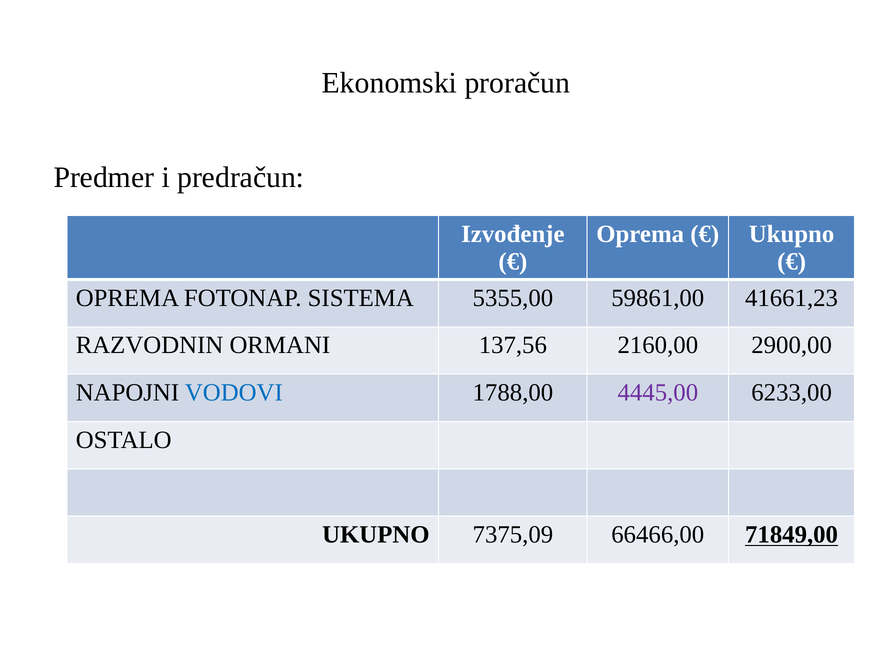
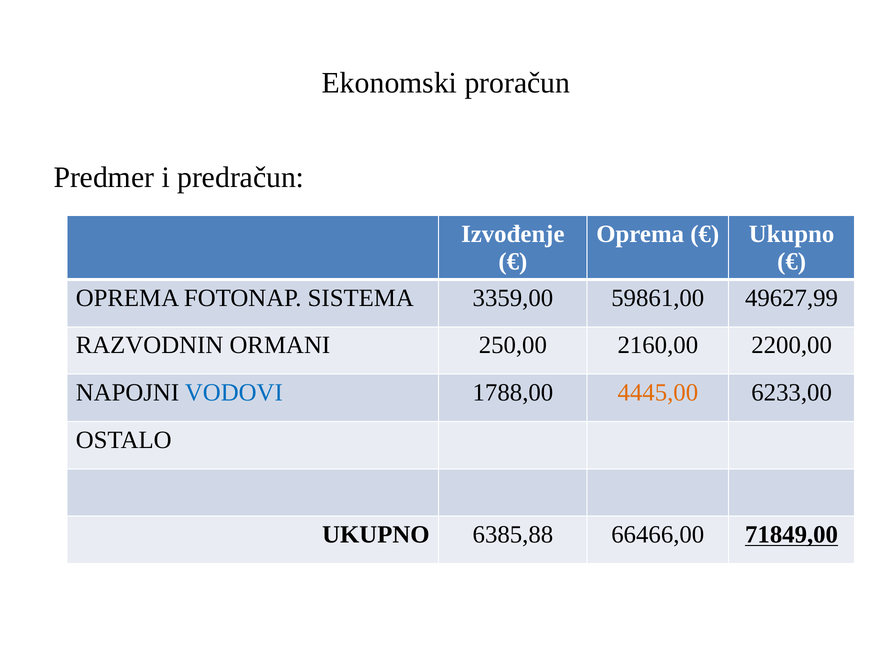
5355,00: 5355,00 -> 3359,00 (513, 298)
41661,23: 41661,23 -> 49627,99 (792, 298)
137,56: 137,56 -> 250,00 (513, 345)
2900,00: 2900,00 -> 2200,00 (792, 345)
4445,00 colour: purple -> orange (658, 393)
7375,09: 7375,09 -> 6385,88 (513, 535)
